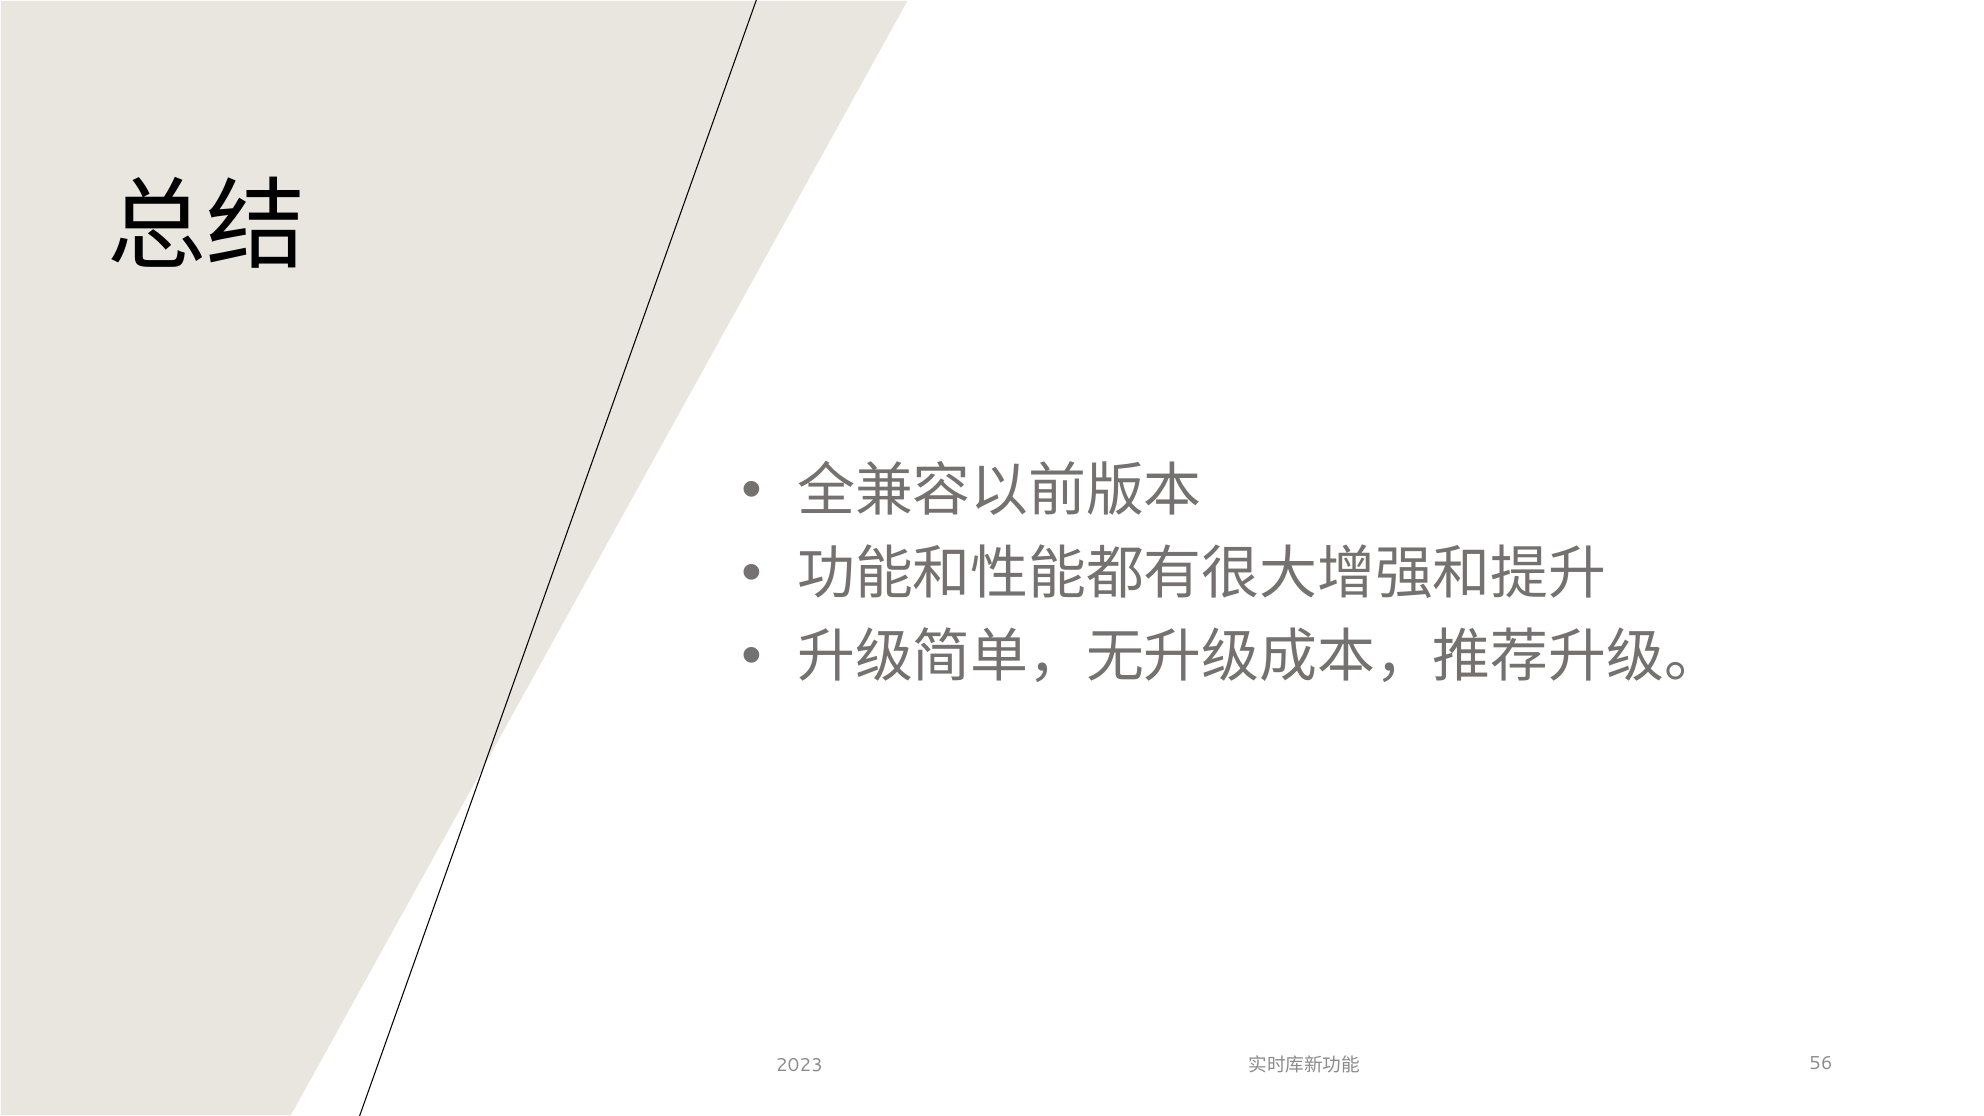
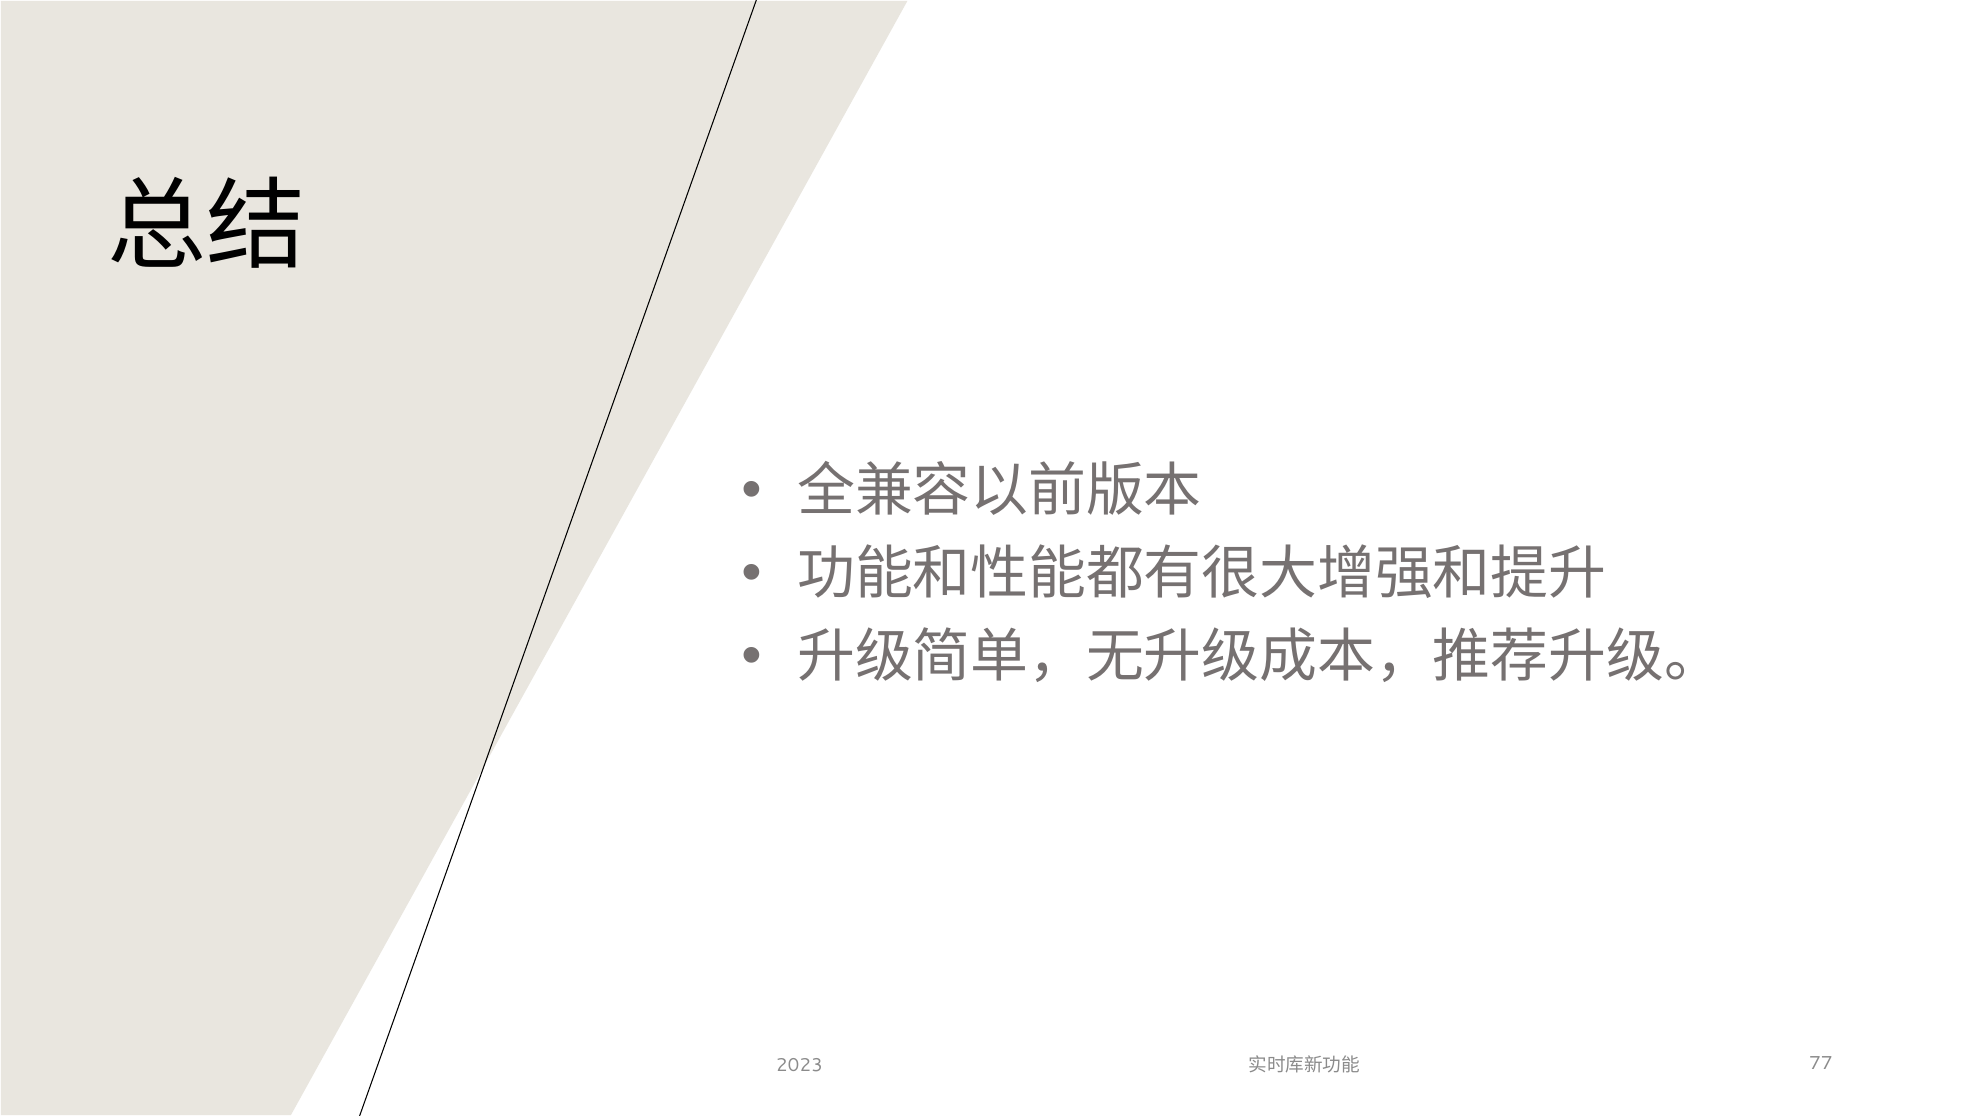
56: 56 -> 77 (1821, 1063)
